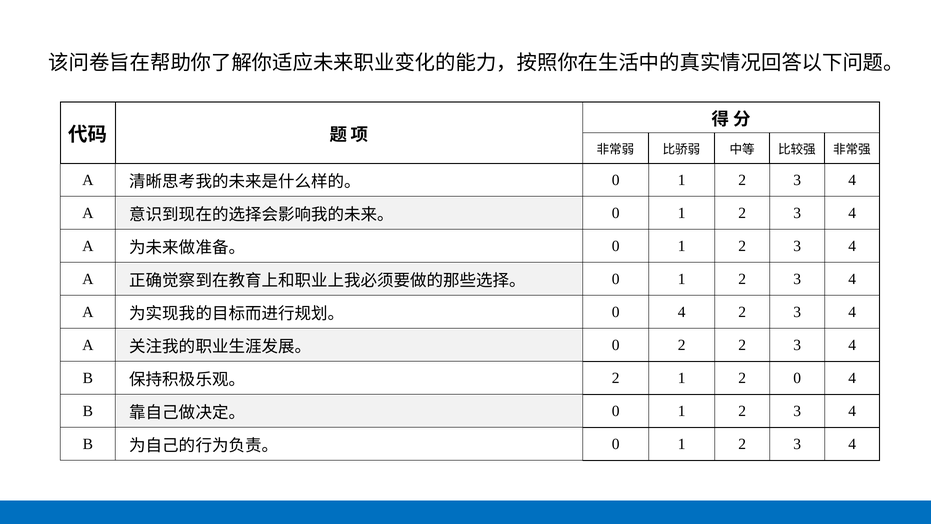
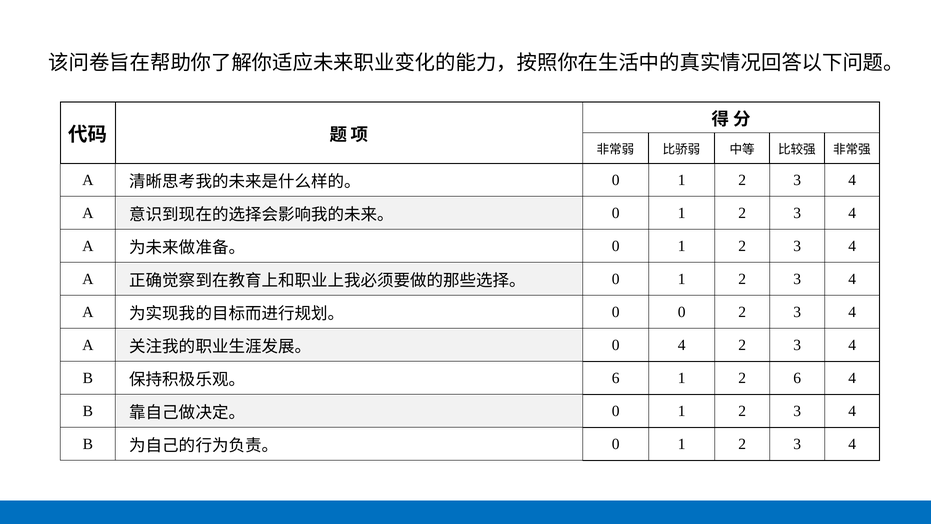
4: 4 -> 0 (682, 312)
0 2: 2 -> 4 (682, 345)
2: 2 -> 6 (616, 378)
2 0: 0 -> 6 (797, 378)
